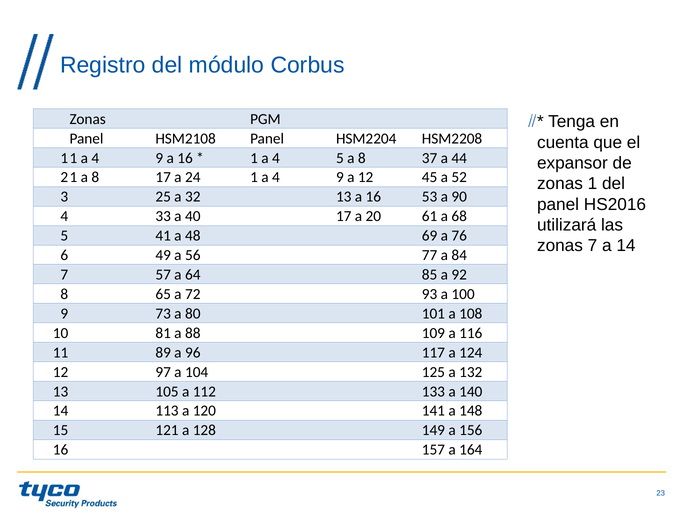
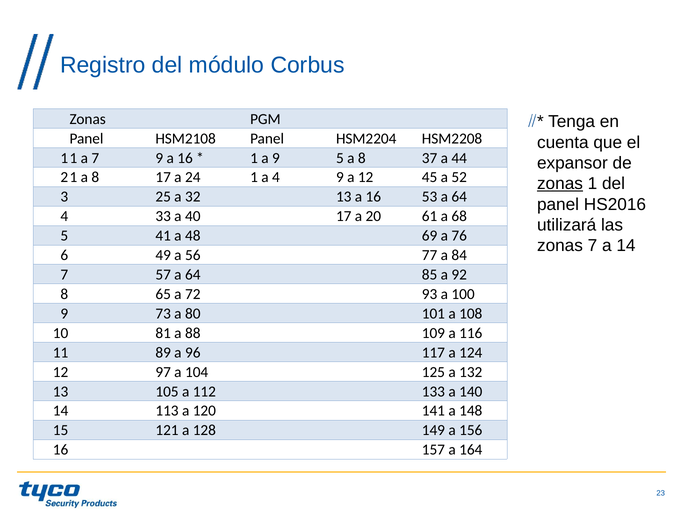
11 a 4: 4 -> 7 (95, 158)
4: 4 -> 9 (276, 158)
zonas underline: none -> present (560, 184)
53 a 90: 90 -> 64 (459, 197)
